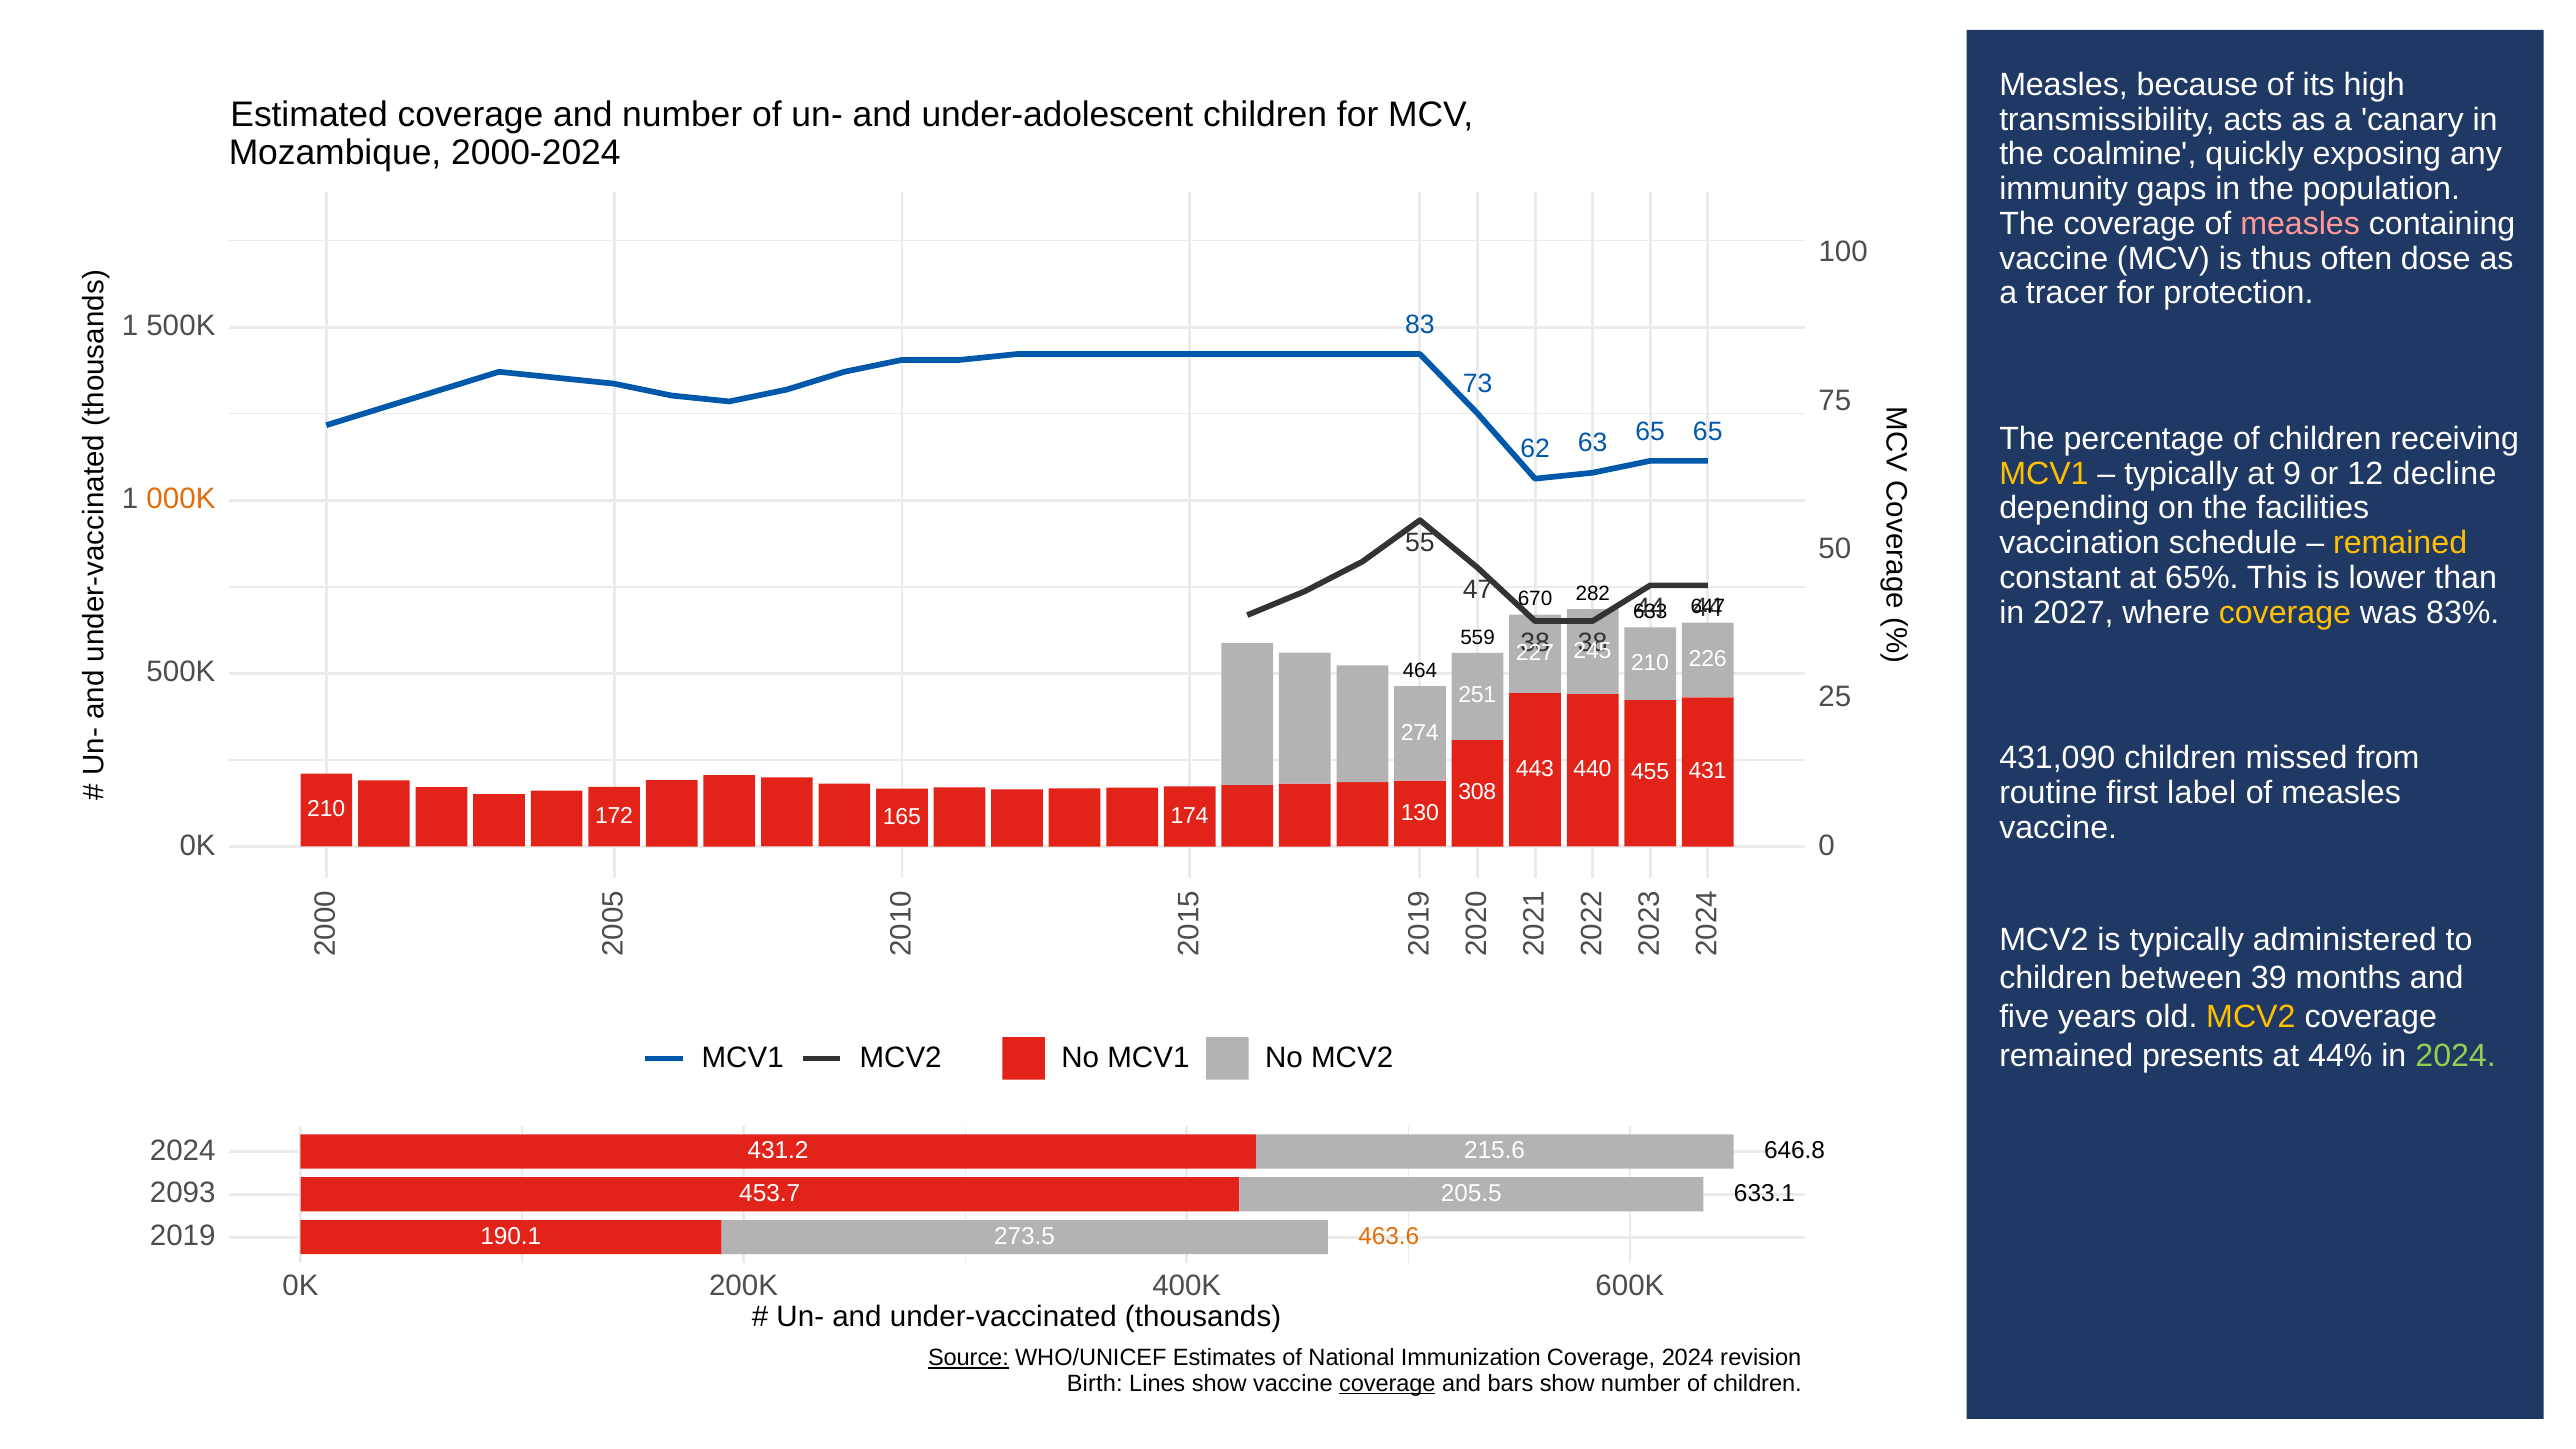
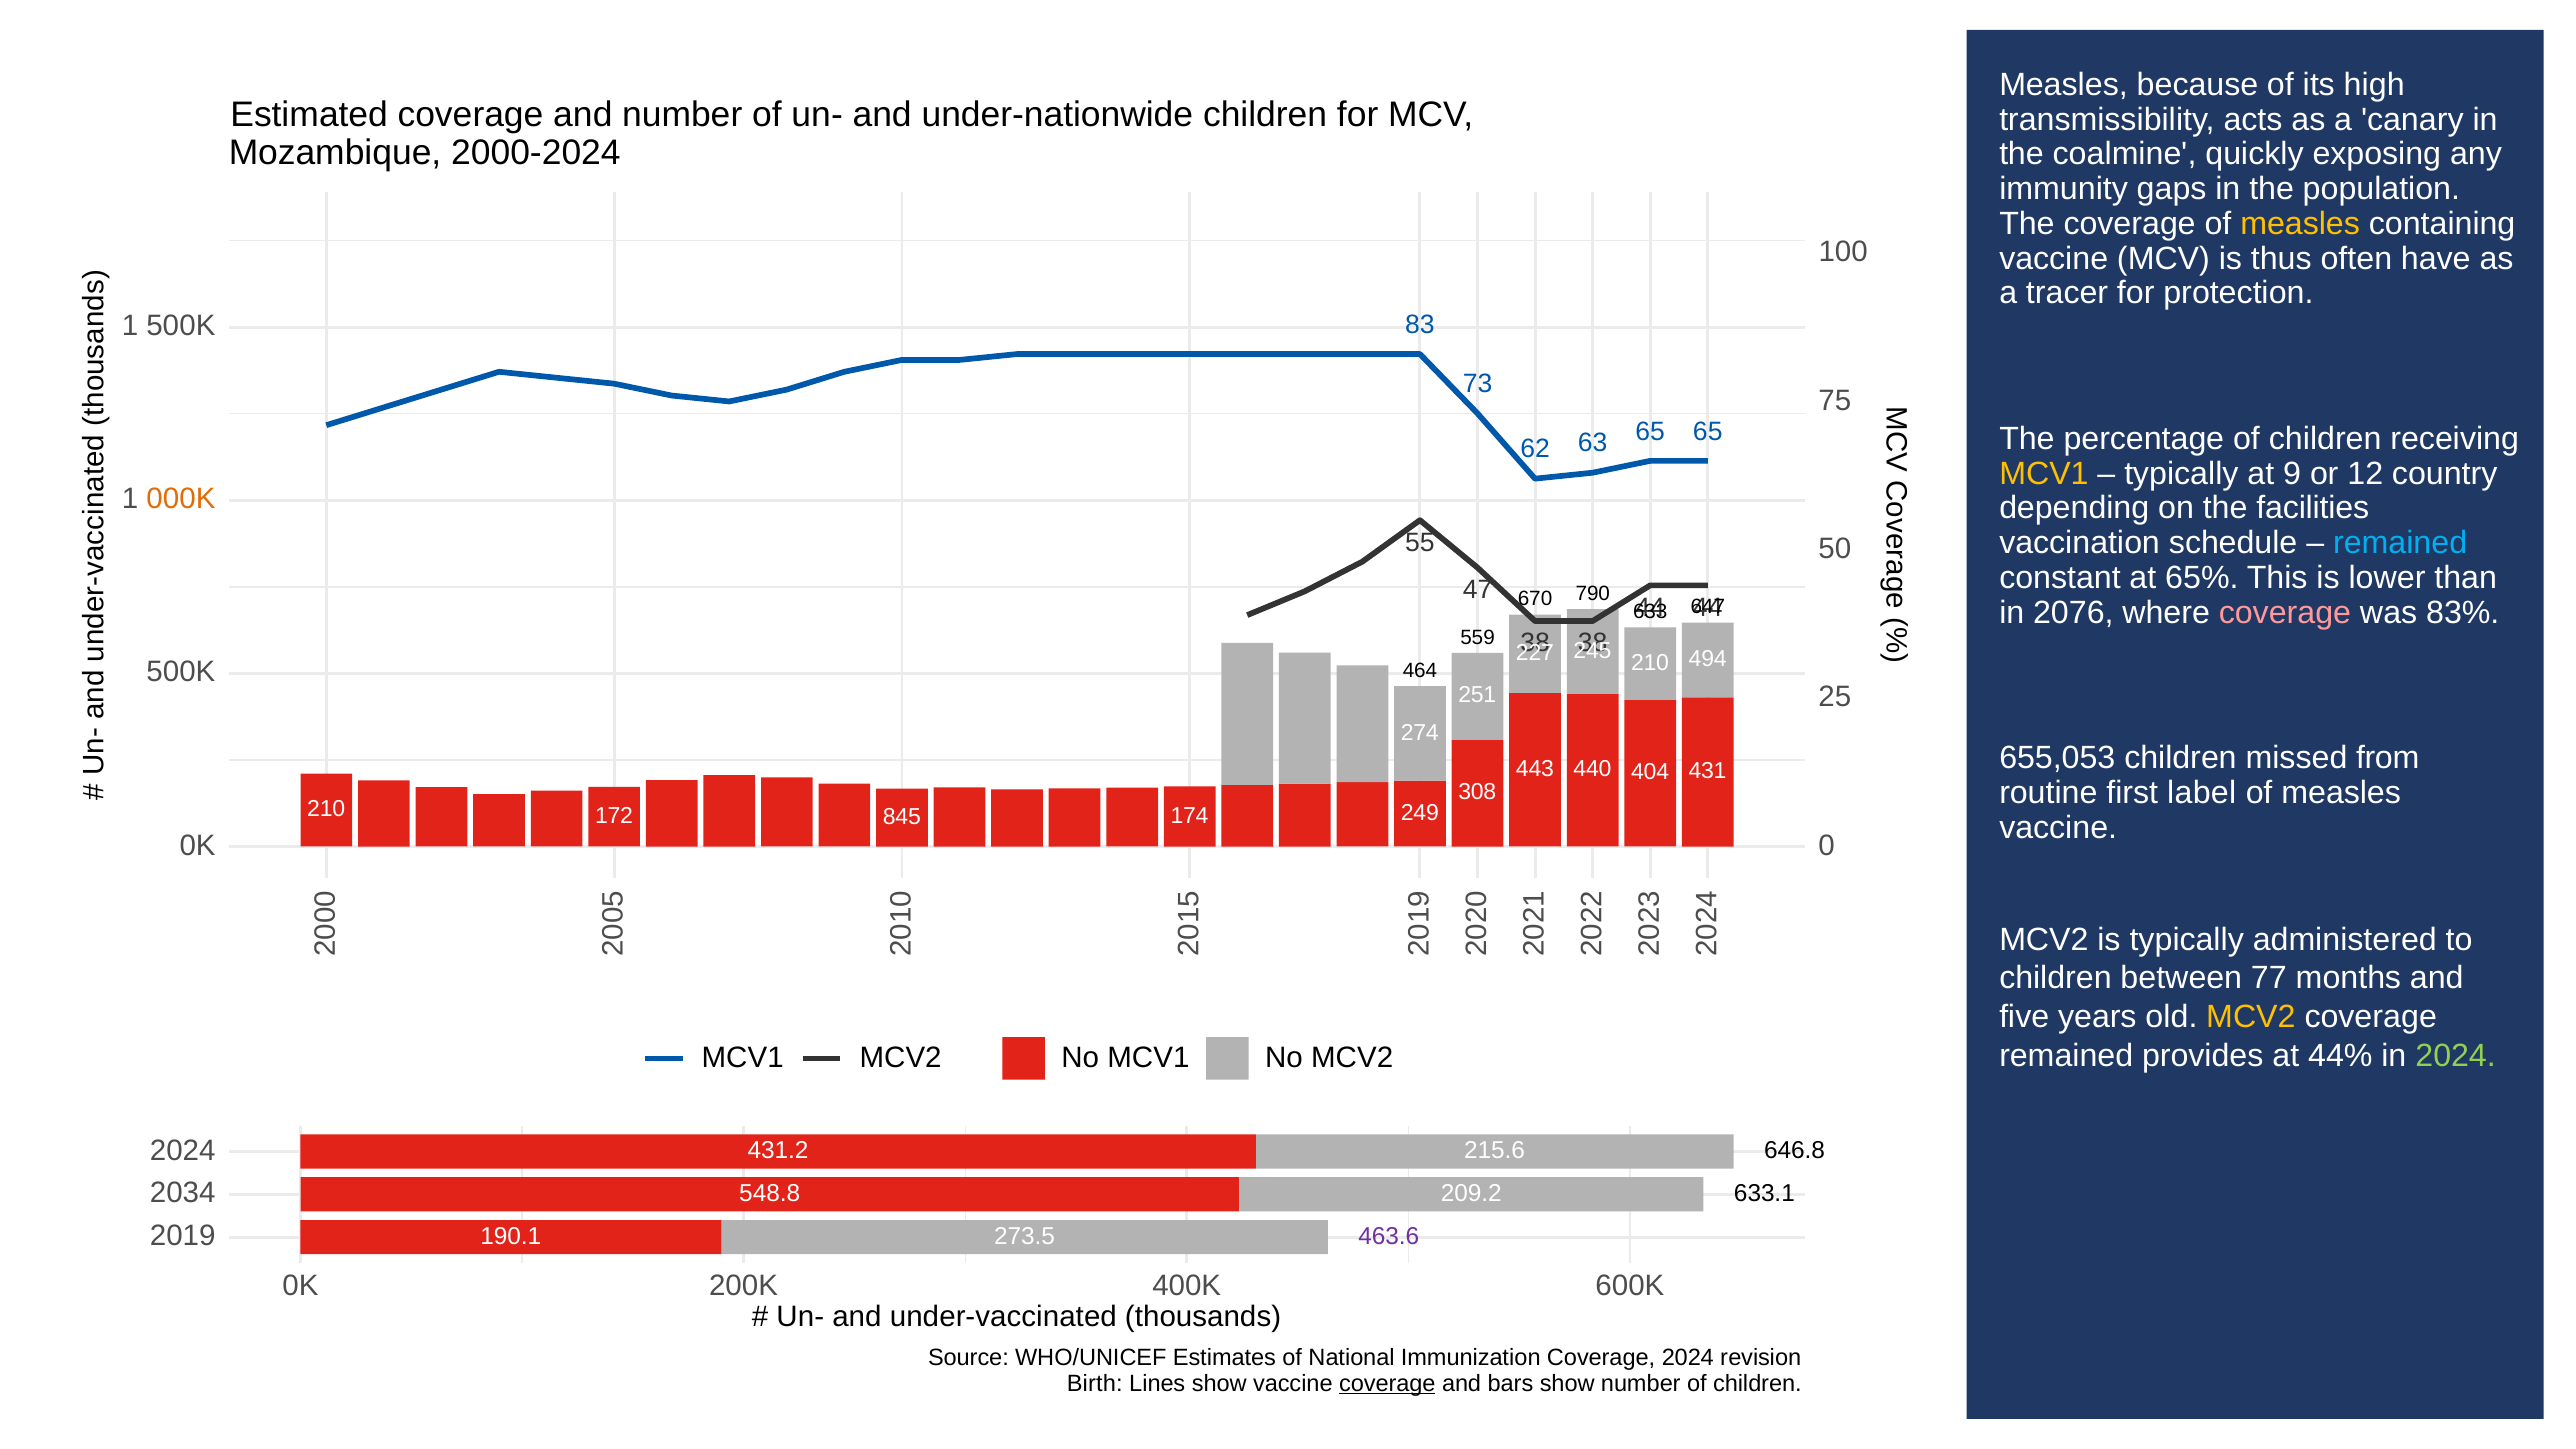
under-adolescent: under-adolescent -> under-nationwide (1057, 114)
measles colour: pink -> yellow (2300, 224)
dose: dose -> have (2436, 258)
decline: decline -> country (2445, 474)
remained colour: yellow -> light blue (2400, 543)
282: 282 -> 790 (1593, 594)
2027: 2027 -> 2076 (2073, 613)
coverage colour: yellow -> pink (2285, 613)
226: 226 -> 494 (1708, 659)
431,090: 431,090 -> 655,053 (2057, 758)
455: 455 -> 404 (1650, 772)
165: 165 -> 845 (902, 817)
130: 130 -> 249 (1420, 813)
39: 39 -> 77 (2269, 978)
presents: presents -> provides (2203, 1056)
2093: 2093 -> 2034 (183, 1193)
453.7: 453.7 -> 548.8 (770, 1193)
205.5: 205.5 -> 209.2 (1471, 1193)
463.6 colour: orange -> purple (1389, 1236)
Source underline: present -> none (968, 1358)
